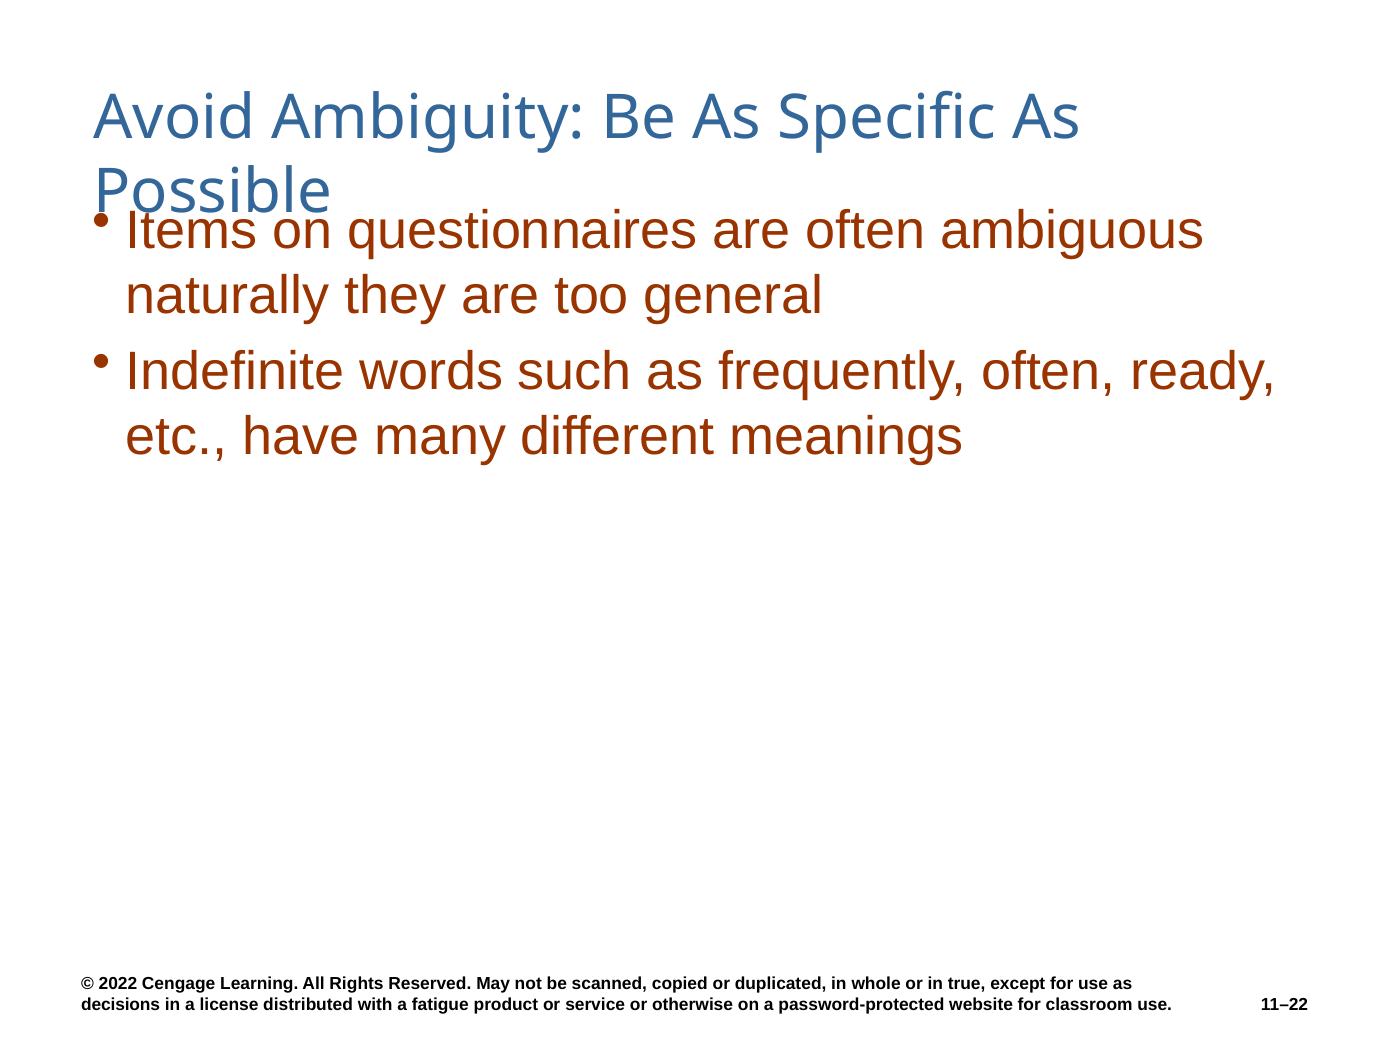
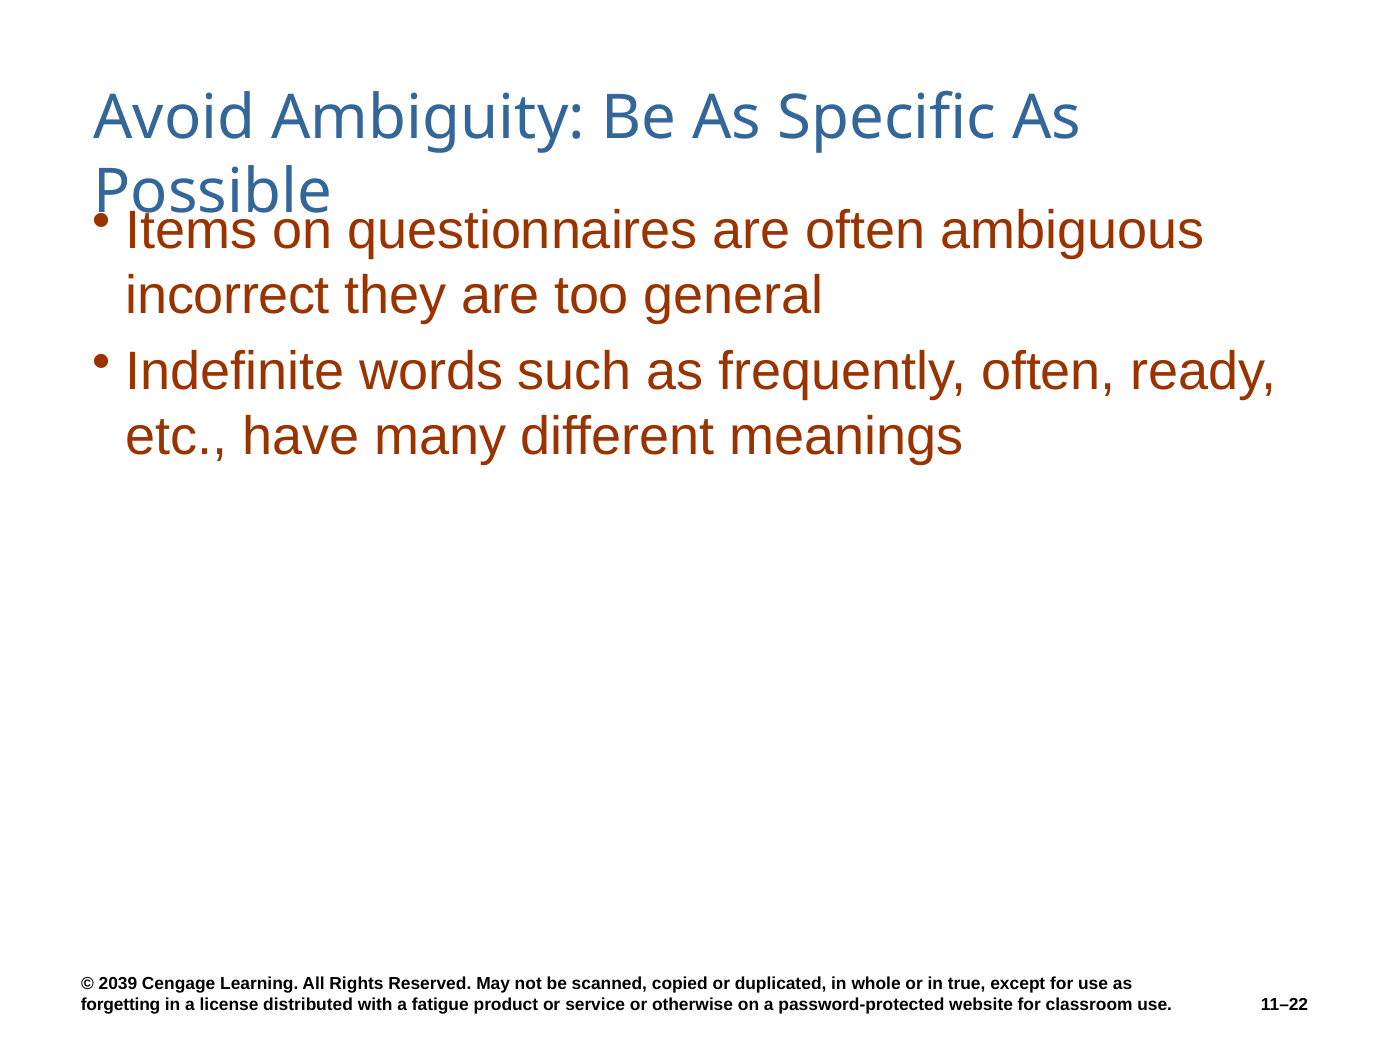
naturally: naturally -> incorrect (228, 296)
2022: 2022 -> 2039 (118, 984)
decisions: decisions -> forgetting (121, 1005)
